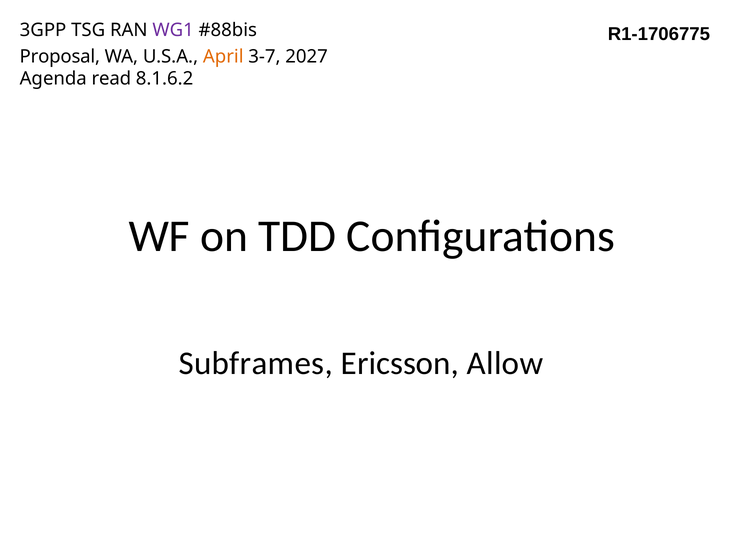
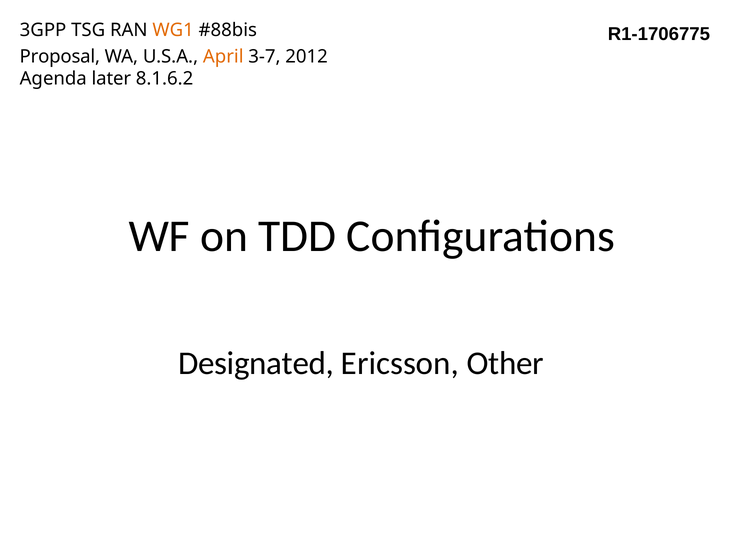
WG1 colour: purple -> orange (173, 30)
2027: 2027 -> 2012 (307, 56)
read: read -> later (111, 79)
Subframes: Subframes -> Designated (256, 363)
Allow: Allow -> Other (505, 363)
